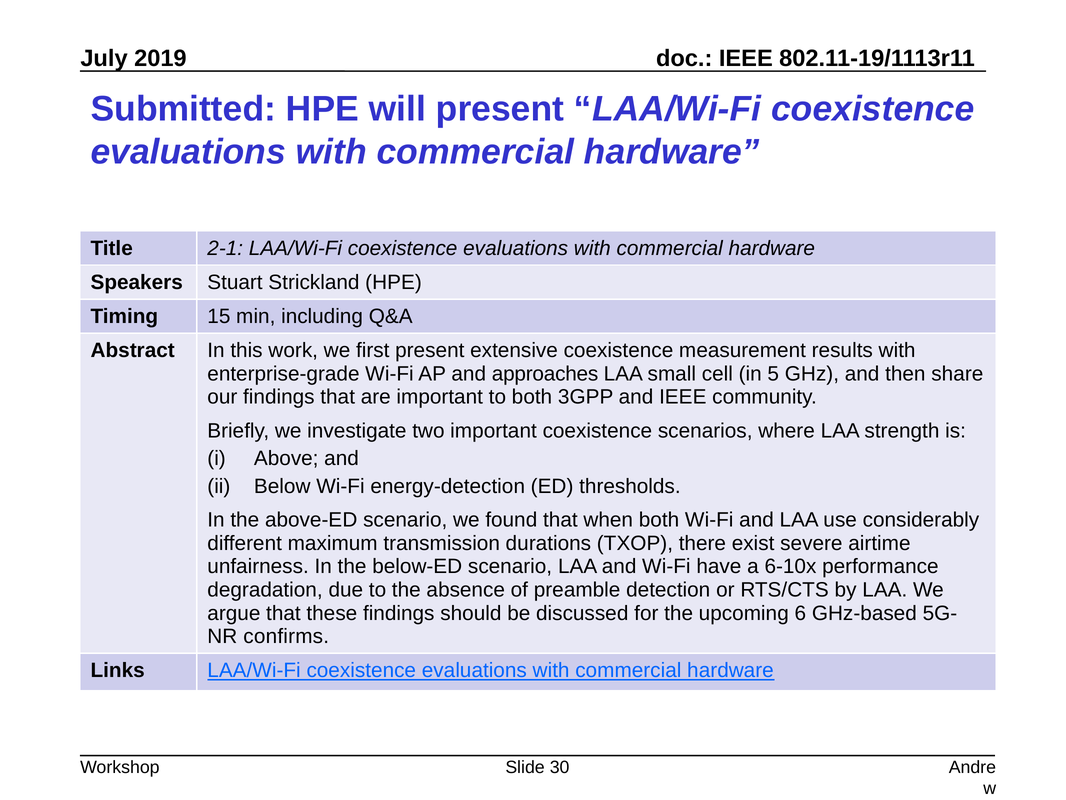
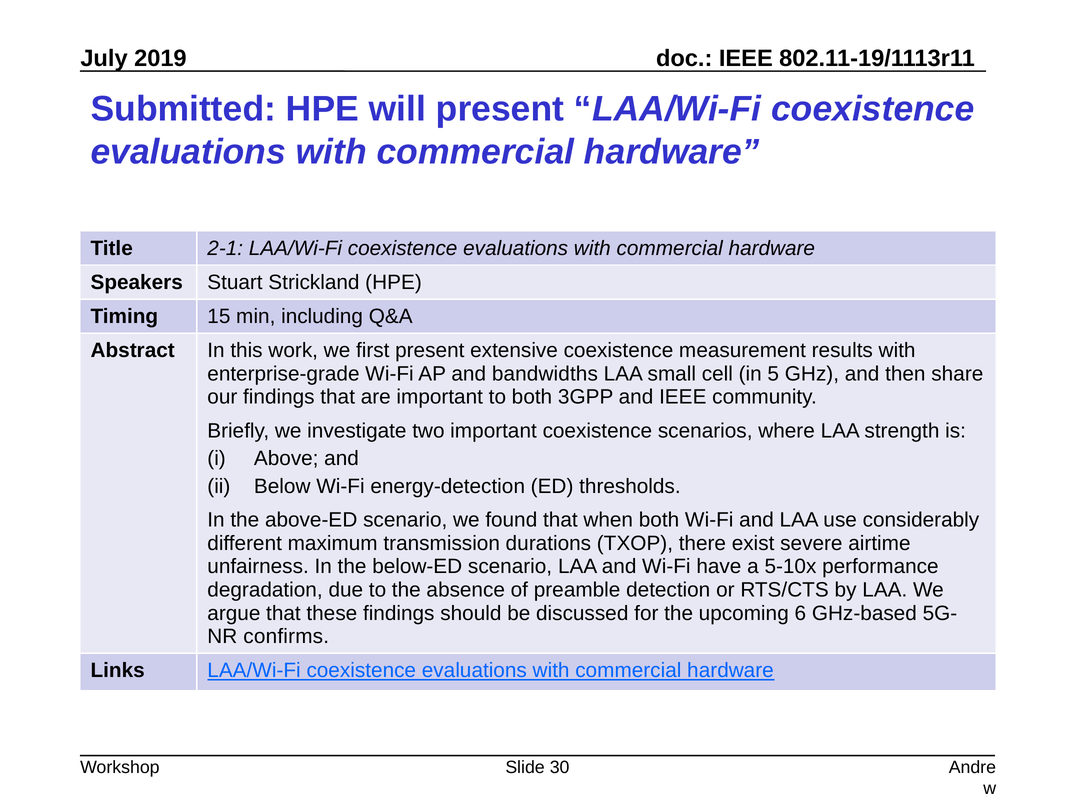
approaches: approaches -> bandwidths (545, 374)
6-10x: 6-10x -> 5-10x (790, 566)
